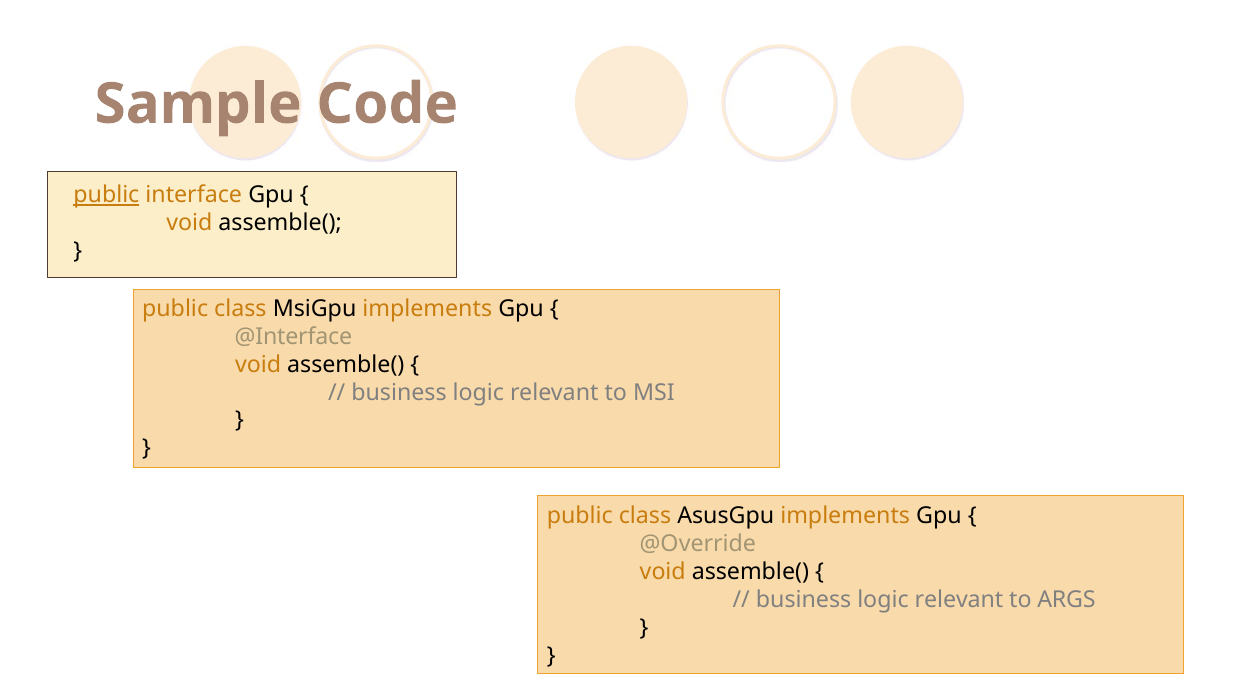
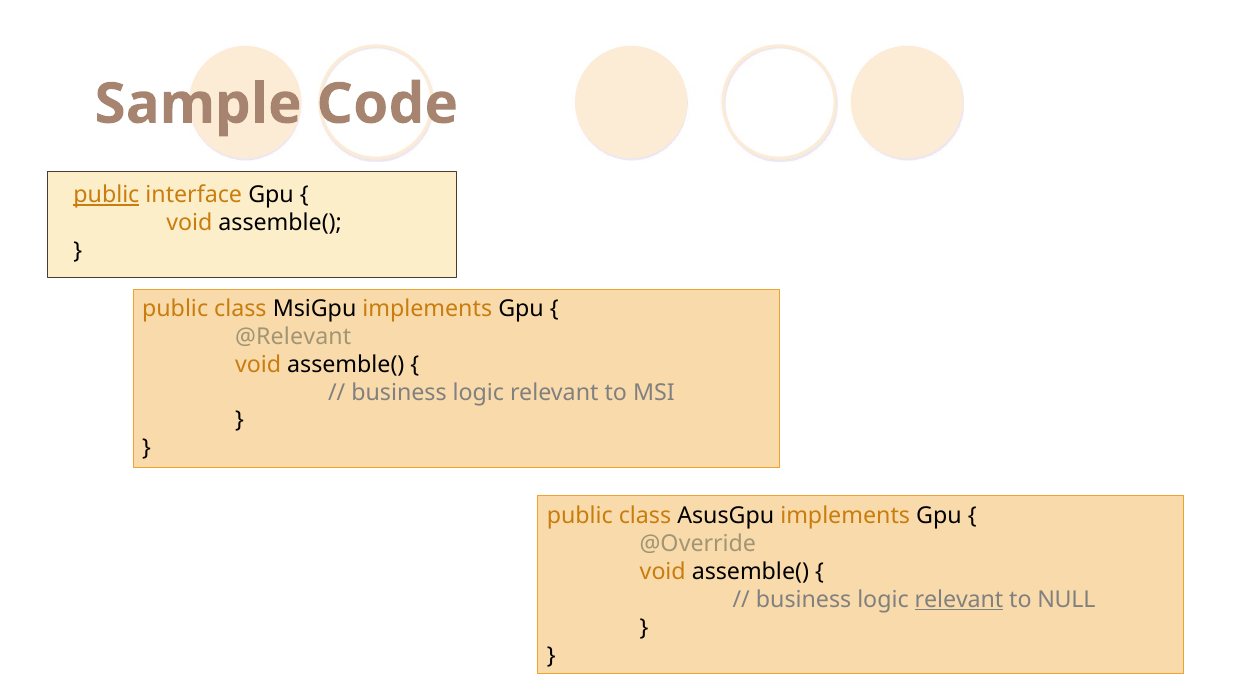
@Interface: @Interface -> @Relevant (293, 337)
relevant underline: none -> present (959, 600)
ARGS: ARGS -> NULL (1066, 600)
